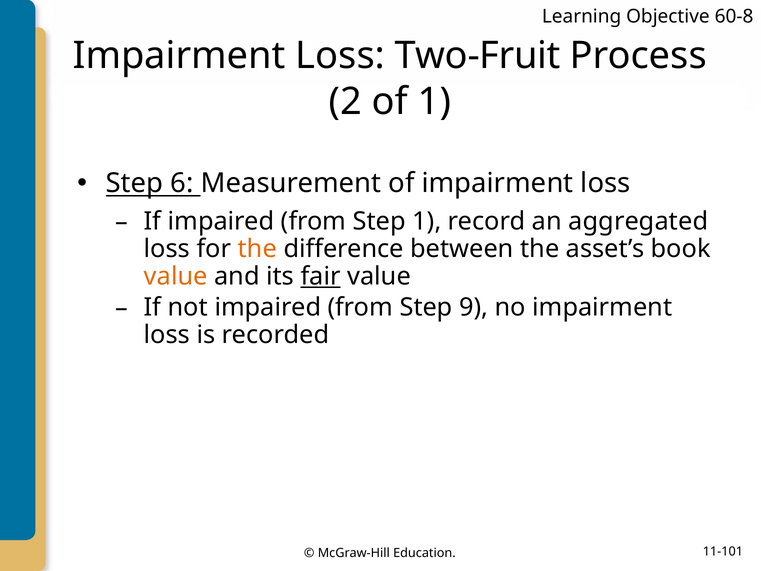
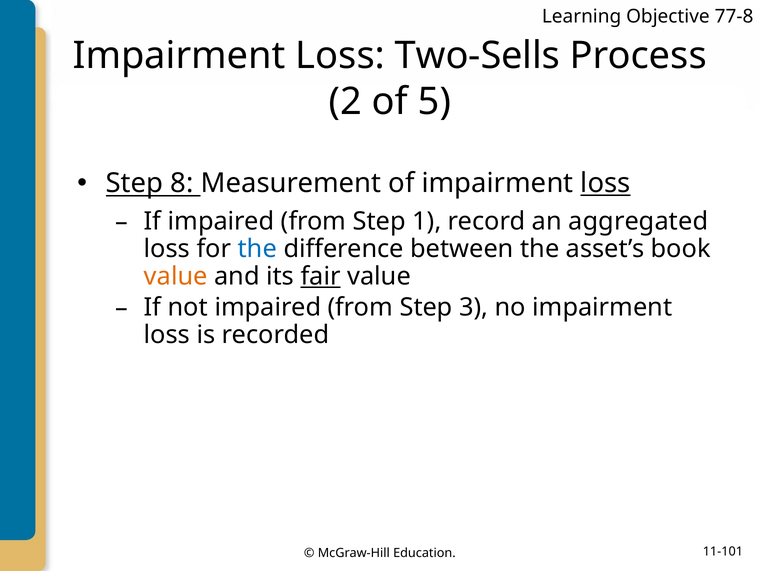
60-8: 60-8 -> 77-8 (734, 16)
Two-Fruit: Two-Fruit -> Two-Sells (477, 56)
of 1: 1 -> 5 (435, 102)
6: 6 -> 8 (182, 183)
loss underline: none -> present (606, 183)
the colour: orange -> blue (257, 249)
9: 9 -> 3 (474, 307)
